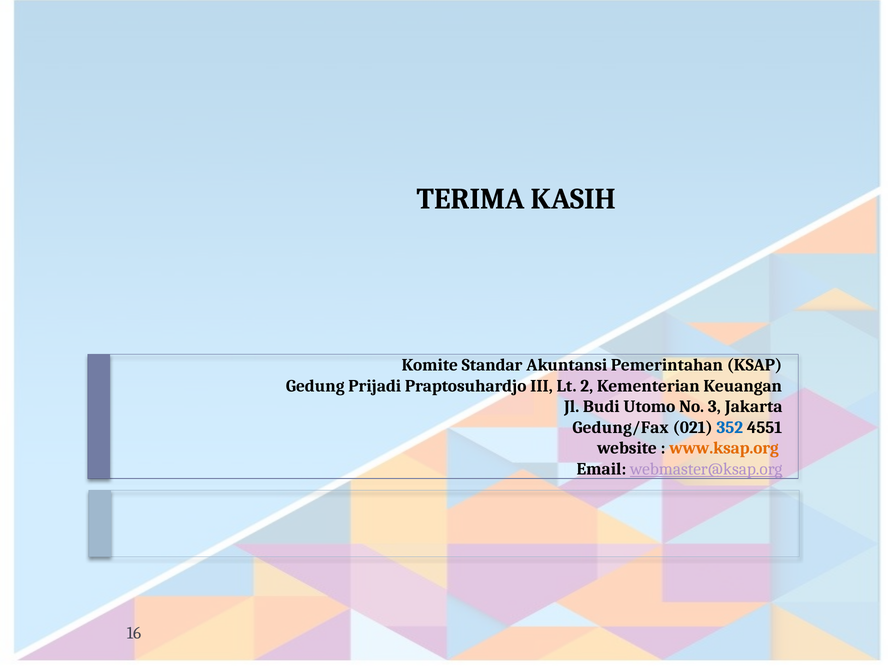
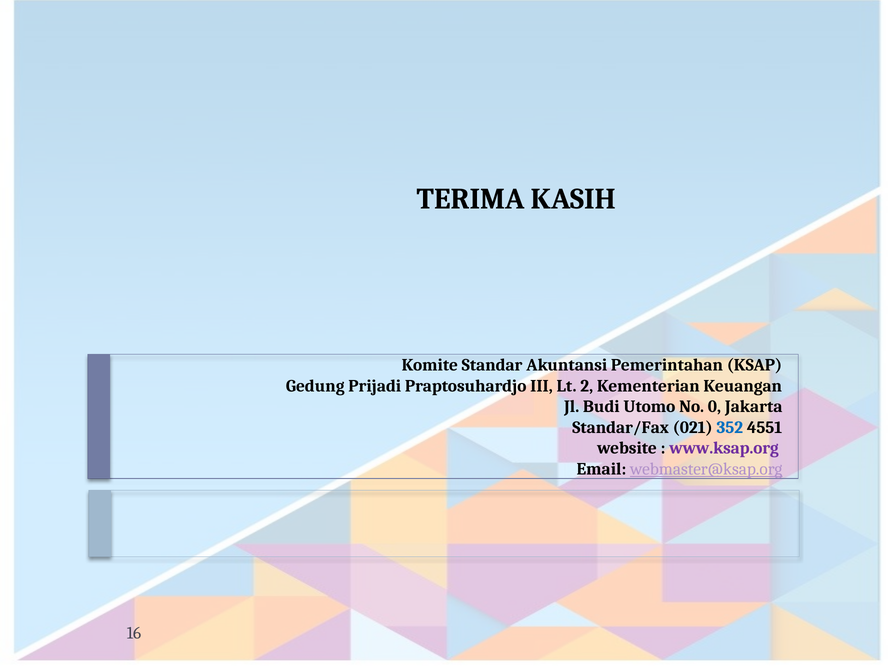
3: 3 -> 0 (714, 407)
Gedung/Fax: Gedung/Fax -> Standar/Fax (621, 427)
www.ksap.org colour: orange -> purple (724, 448)
